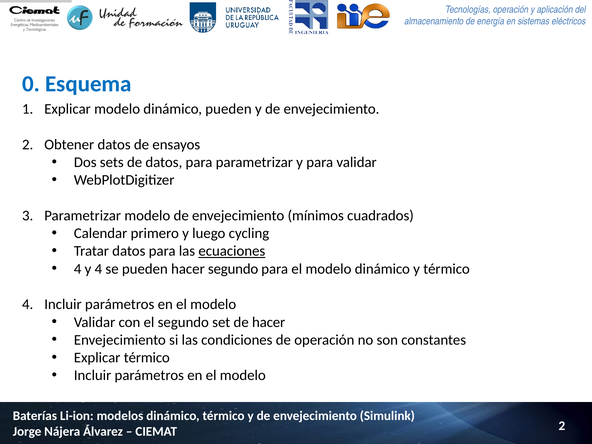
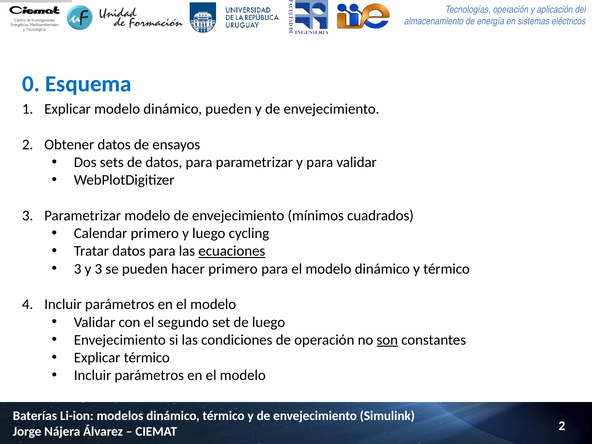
4: 4 -> 3 (78, 269)
y 4: 4 -> 3 (98, 269)
hacer segundo: segundo -> primero (233, 269)
de hacer: hacer -> luego (269, 322)
son underline: none -> present (387, 340)
